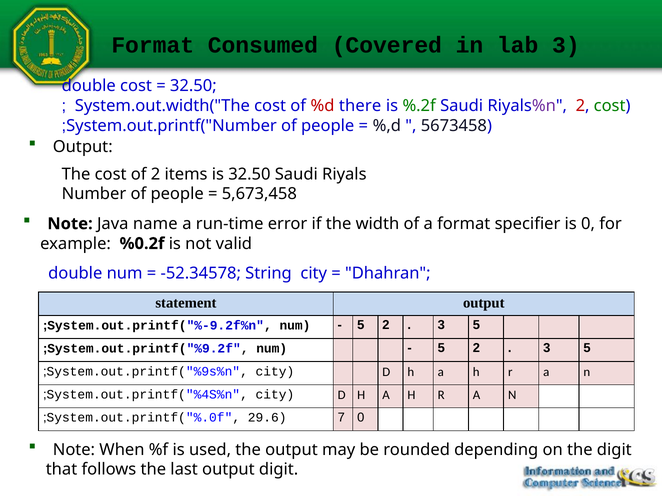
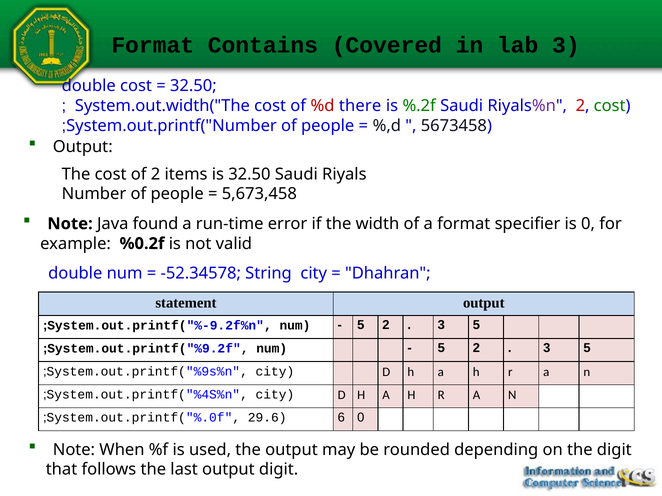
Consumed: Consumed -> Contains (263, 45)
name: name -> found (155, 224)
7: 7 -> 6 (341, 418)
